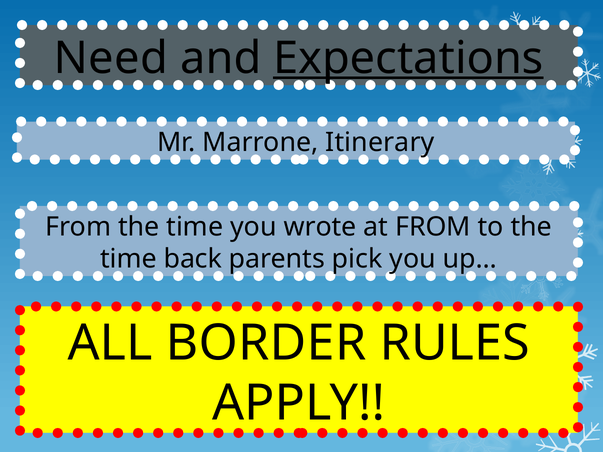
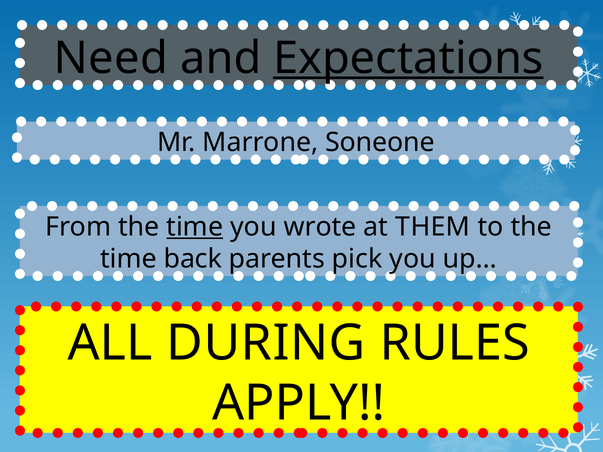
Itinerary: Itinerary -> Soneone (380, 143)
time underline: none -> present (195, 227)
at FROM: FROM -> THEM (433, 227)
BORDER: BORDER -> DURING (266, 343)
